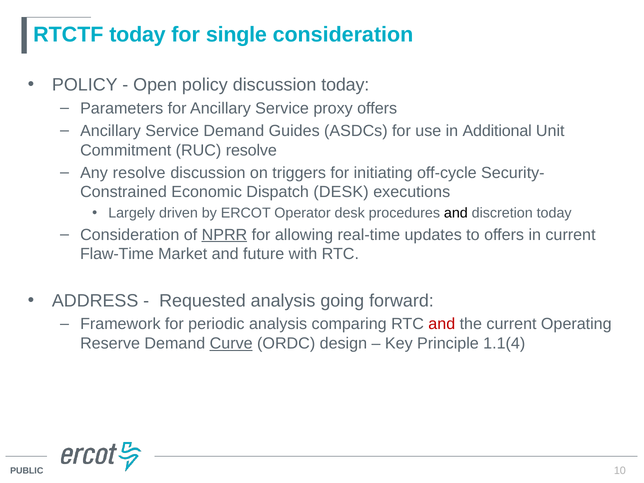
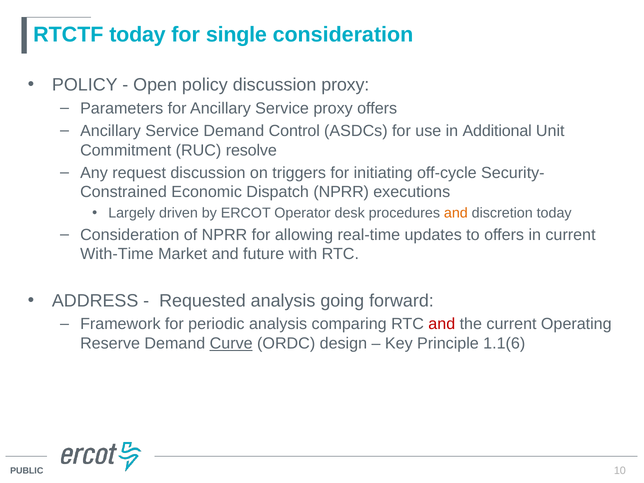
discussion today: today -> proxy (345, 85)
Guides: Guides -> Control (294, 131)
Any resolve: resolve -> request (139, 173)
Dispatch DESK: DESK -> NPRR (341, 192)
and colour: black -> orange (456, 213)
NPRR underline: present -> none (224, 235)
Flaw-Time: Flaw-Time -> With-Time (117, 254)
1.1(4: 1.1(4 -> 1.1(6 (504, 343)
